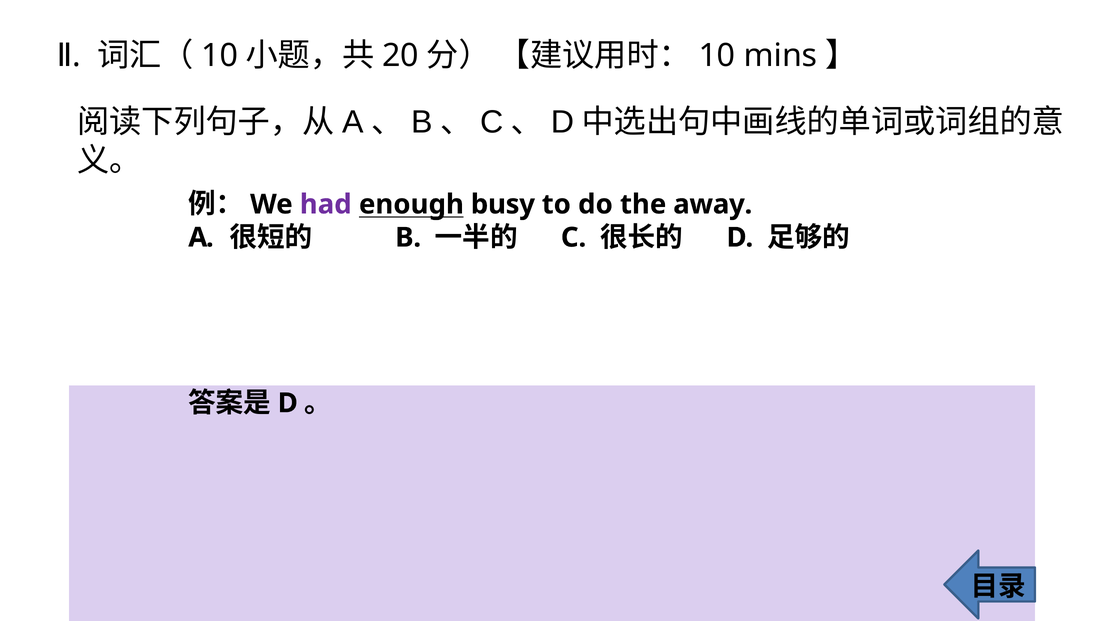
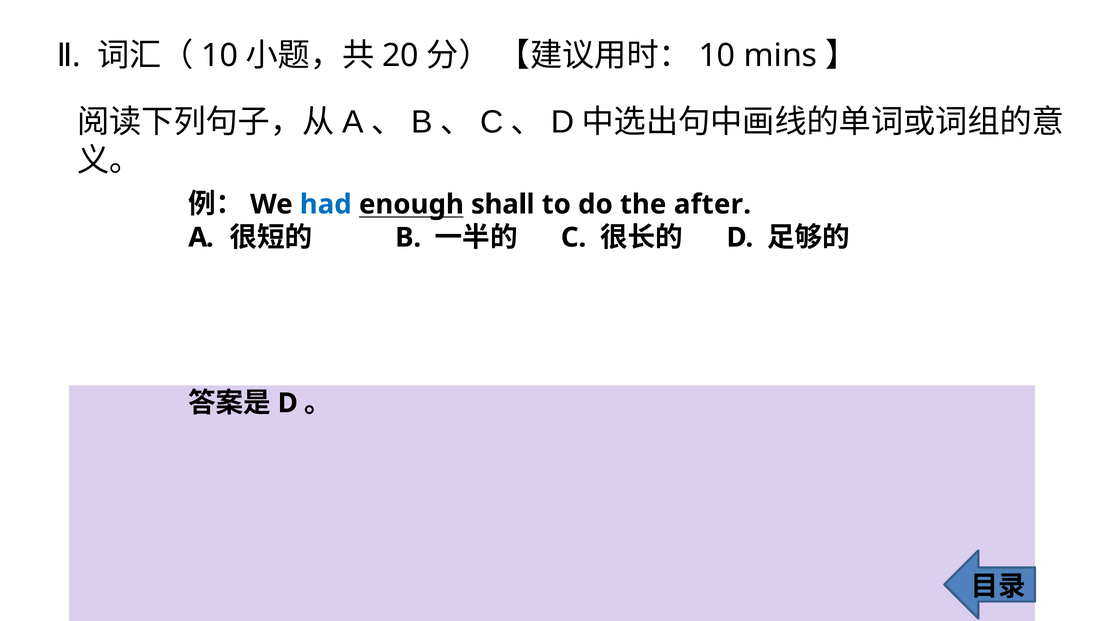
had colour: purple -> blue (326, 204)
busy: busy -> shall (503, 204)
away: away -> after (712, 204)
